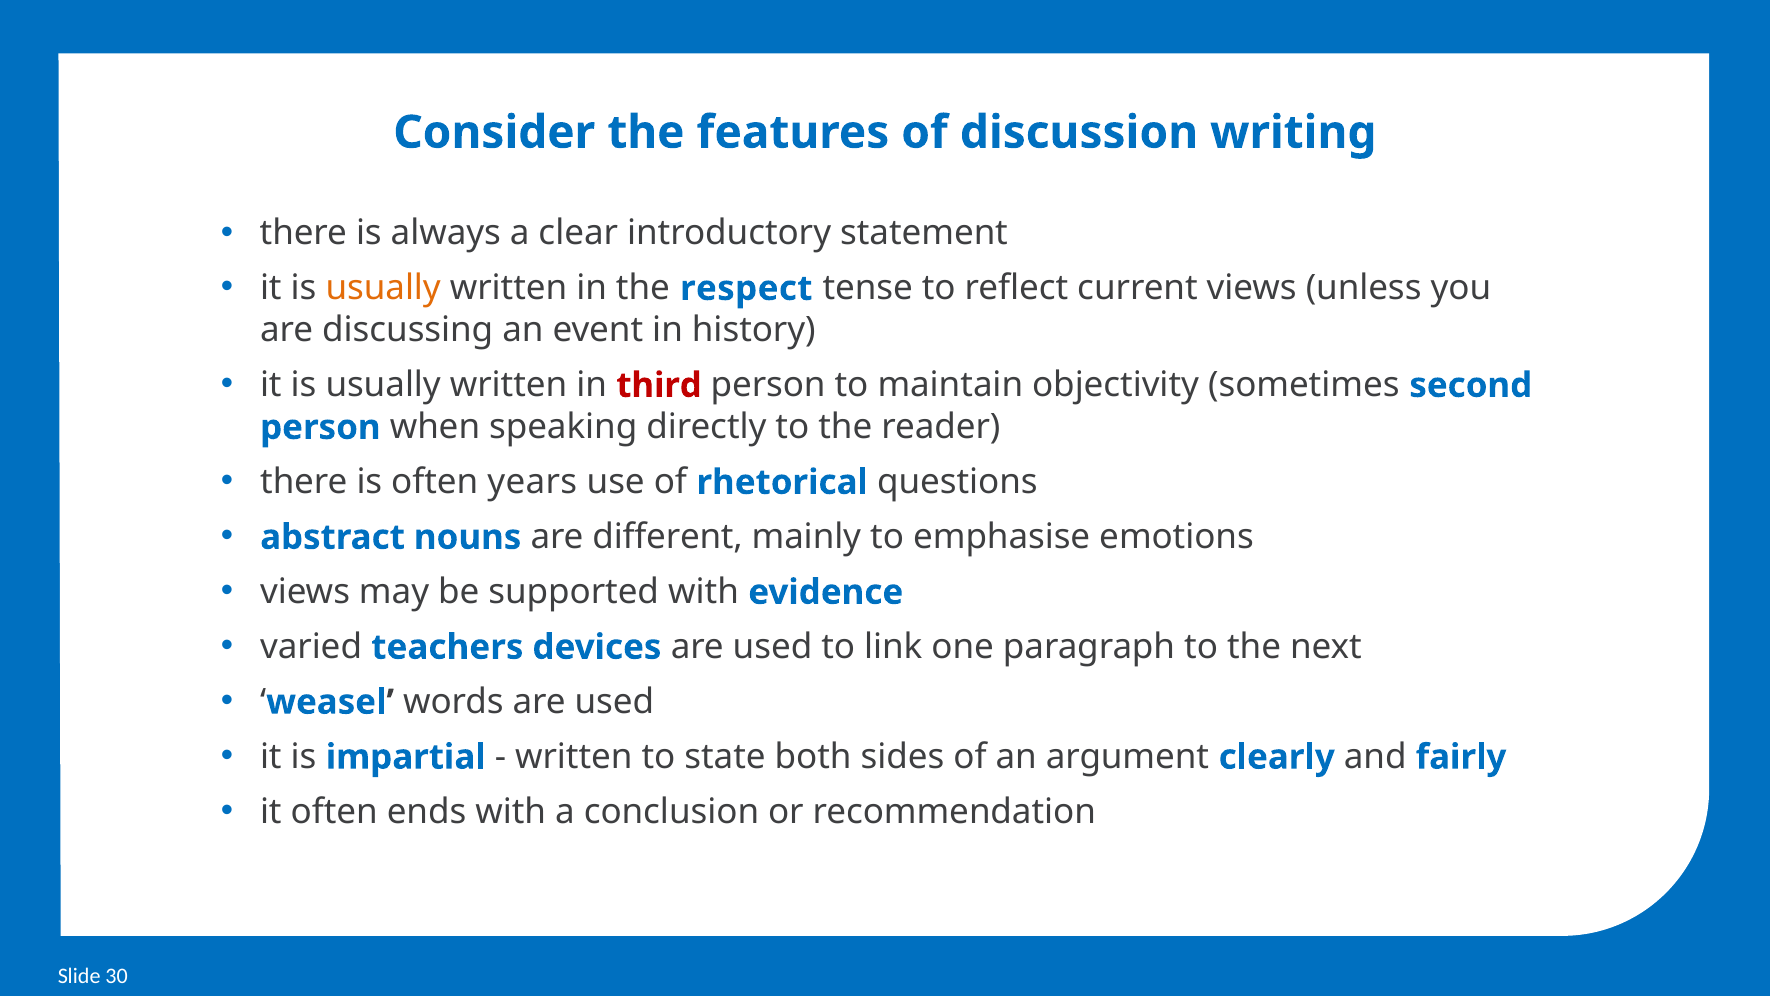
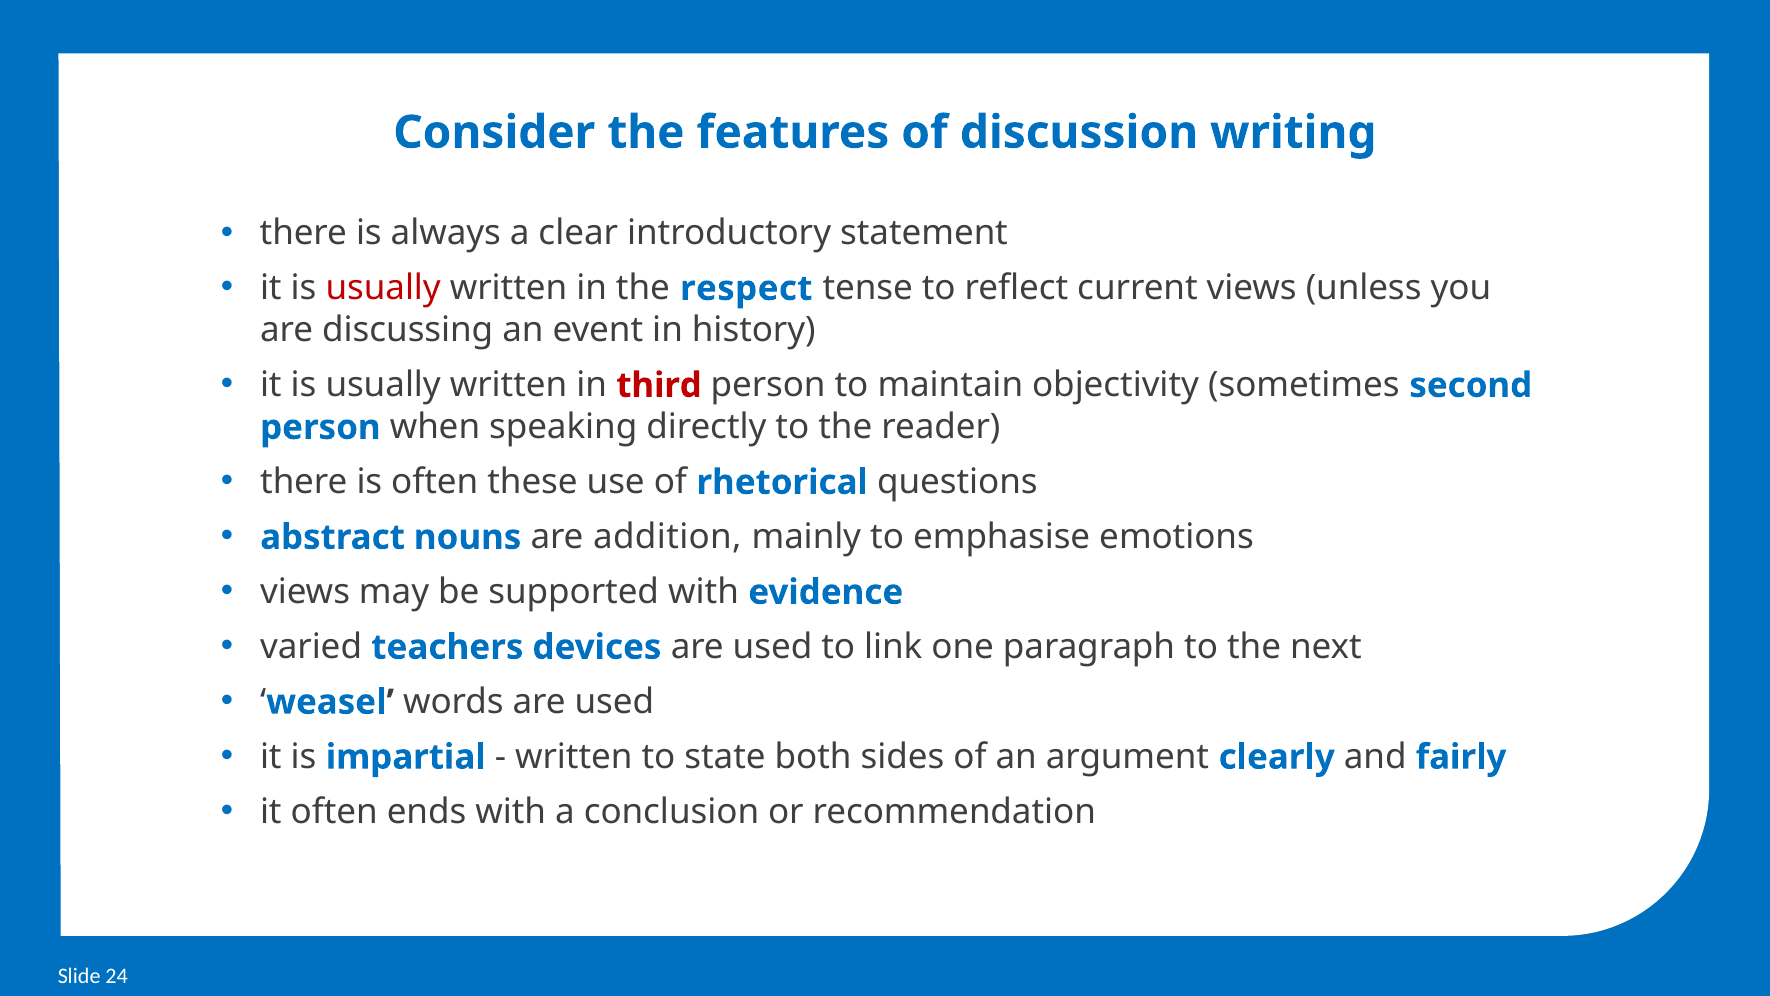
usually colour: orange -> red (383, 288)
years: years -> these (533, 482)
different: different -> addition (667, 537)
30: 30 -> 24 (117, 976)
